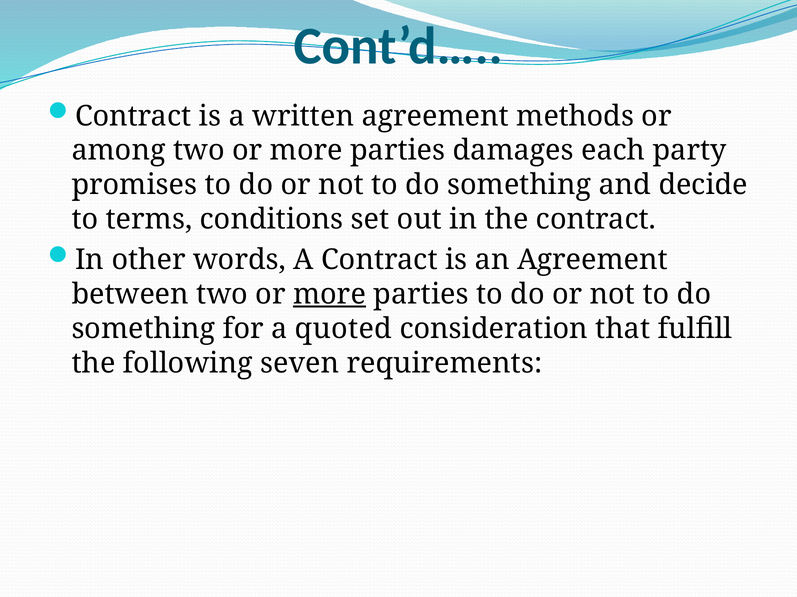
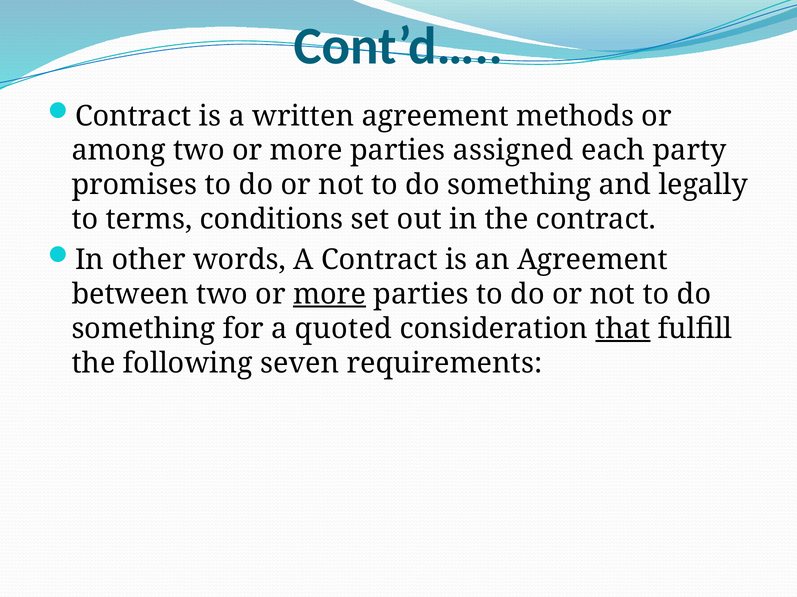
damages: damages -> assigned (513, 151)
decide: decide -> legally (703, 185)
that underline: none -> present (623, 329)
